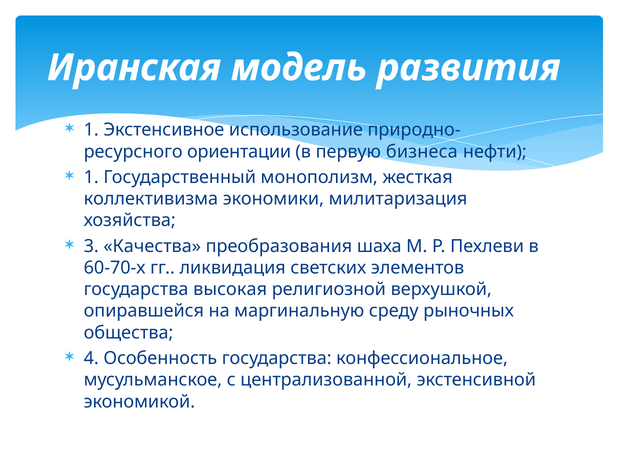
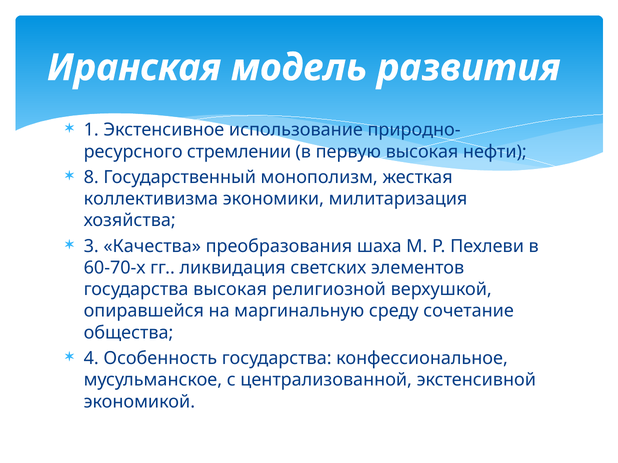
ориентации: ориентации -> стремлении (239, 152)
первую бизнеса: бизнеса -> высокая (422, 152)
1: 1 -> 8 (91, 177)
рыночных: рыночных -> сочетание (469, 311)
